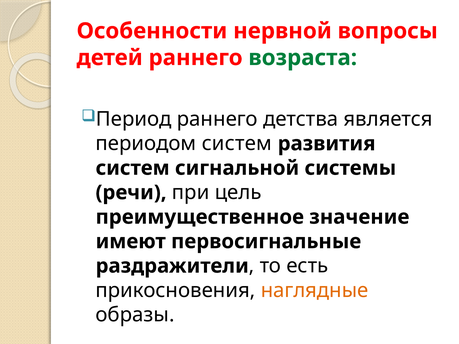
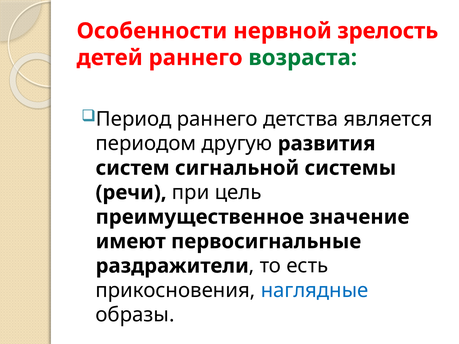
вопросы: вопросы -> зрелость (388, 31)
периодом систем: систем -> другую (237, 144)
наглядные colour: orange -> blue (315, 291)
